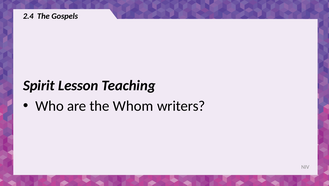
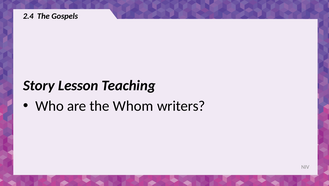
Spirit: Spirit -> Story (39, 85)
